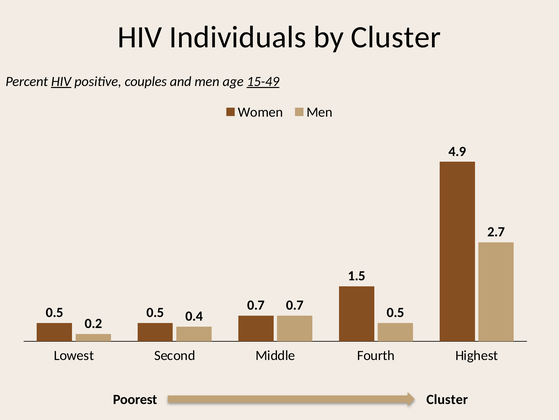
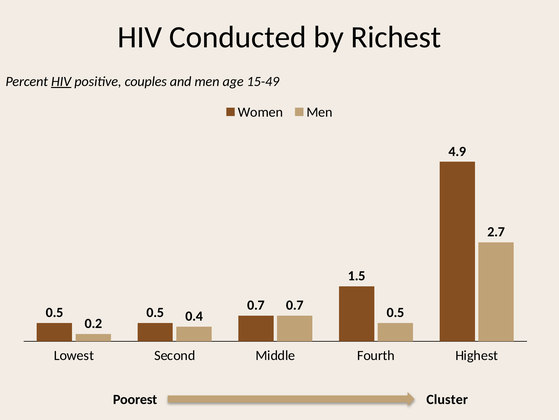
Individuals: Individuals -> Conducted (238, 37)
by Cluster: Cluster -> Richest (396, 37)
15-49 underline: present -> none (263, 81)
